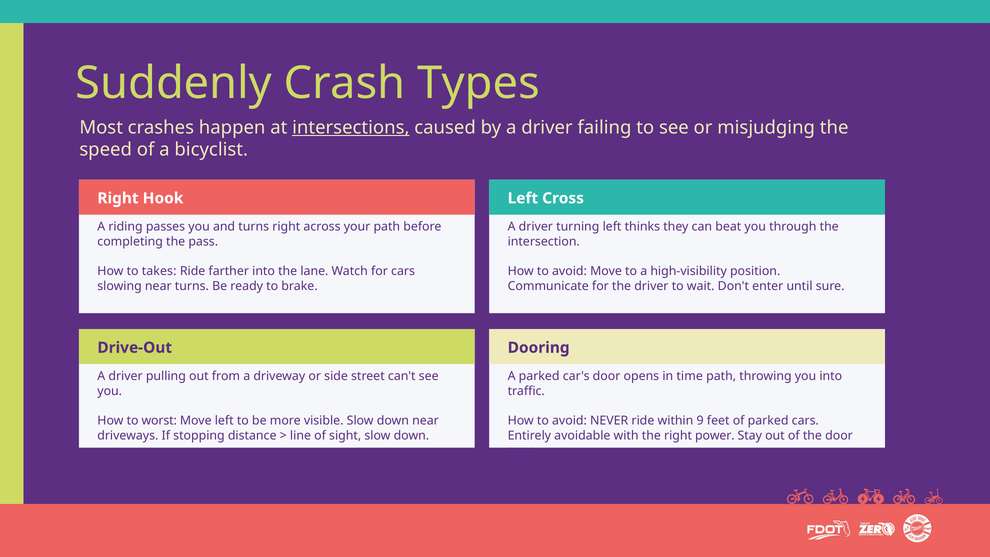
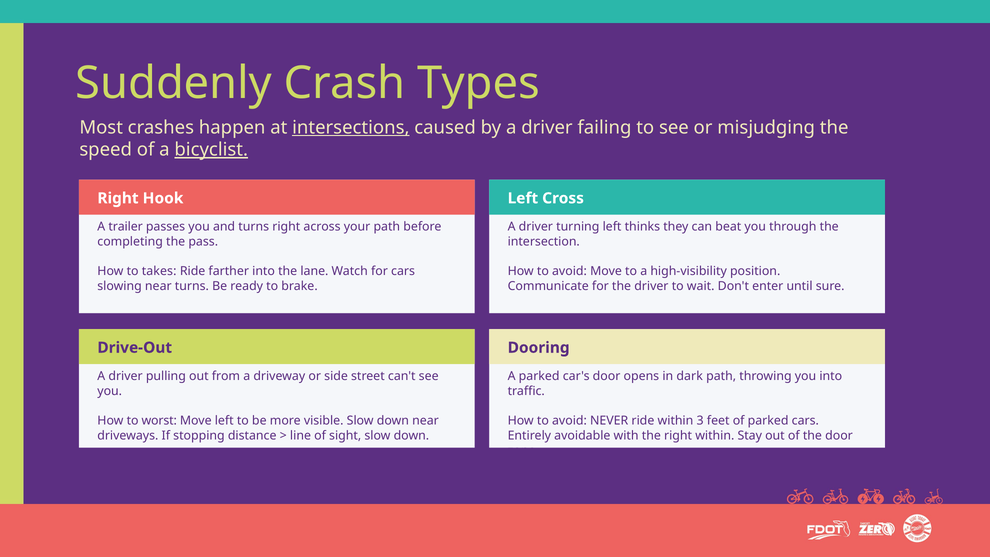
bicyclist underline: none -> present (211, 150)
riding: riding -> trailer (126, 227)
time: time -> dark (690, 376)
9: 9 -> 3 (700, 421)
right power: power -> within (715, 436)
